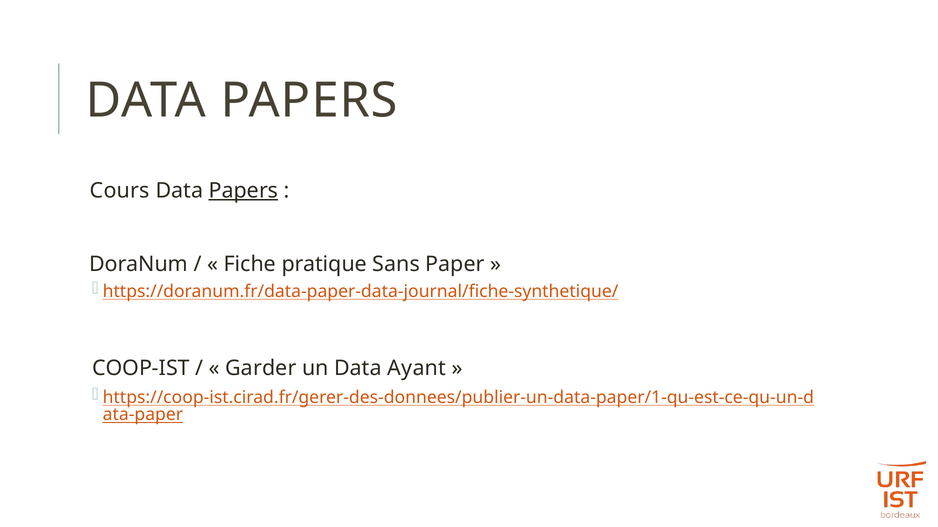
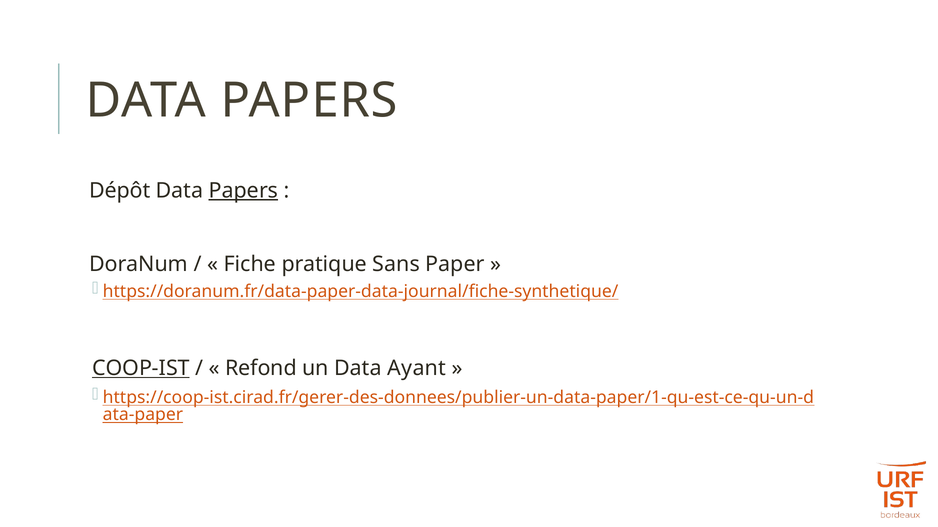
Cours: Cours -> Dépôt (120, 191)
COOP-IST underline: none -> present (141, 369)
Garder: Garder -> Refond (261, 369)
